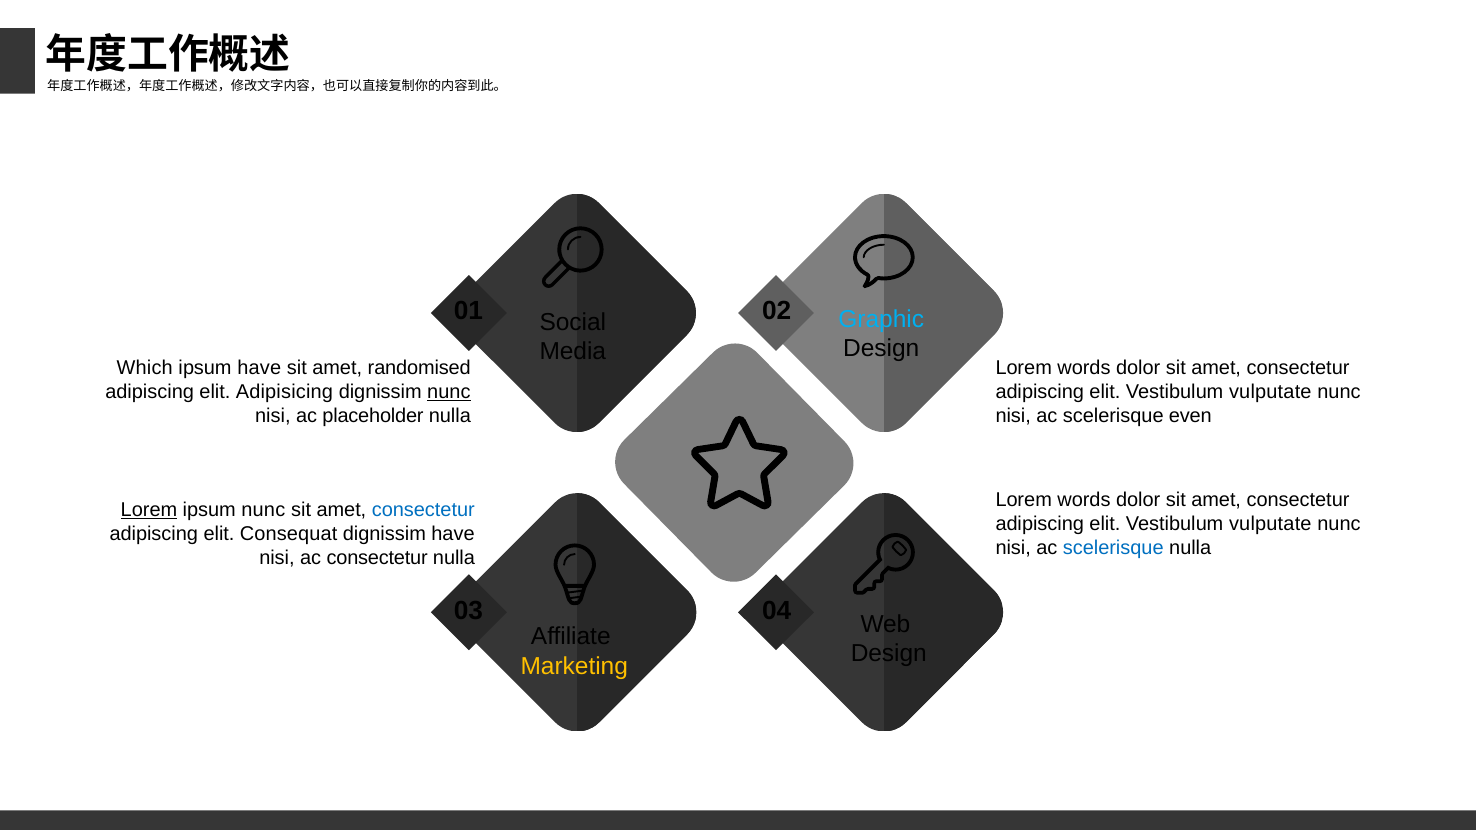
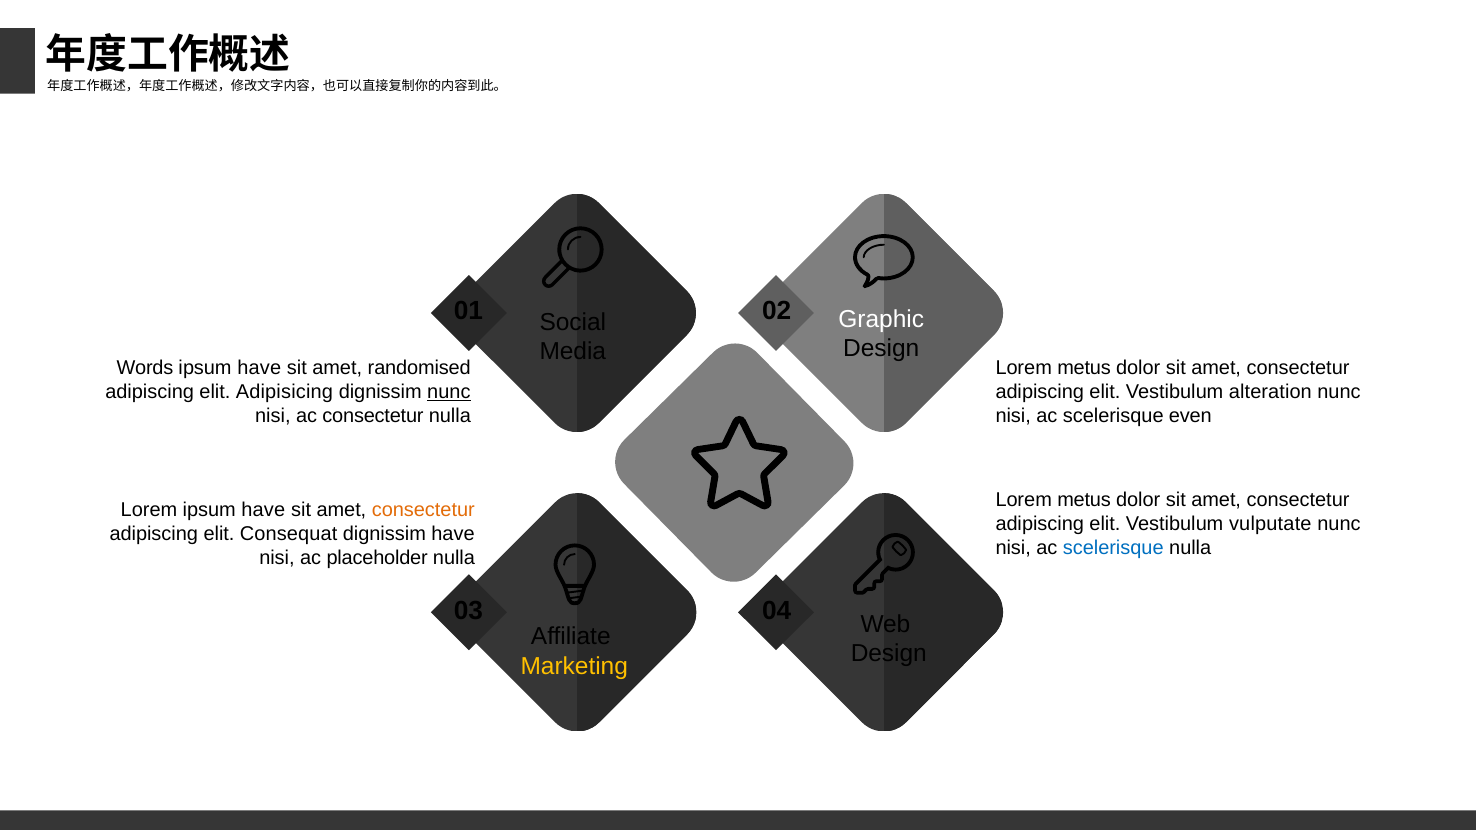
Graphic colour: light blue -> white (881, 319)
Which: Which -> Words (145, 368)
words: words -> metus (1084, 368)
vulputate: vulputate -> alteration (1270, 392)
ac placeholder: placeholder -> consectetur (373, 416)
words: words -> metus (1084, 501)
Lorem underline: present -> none (149, 510)
nunc: nunc -> have (263, 510)
consectetur colour: blue -> orange (423, 510)
ac consectetur: consectetur -> placeholder (377, 558)
